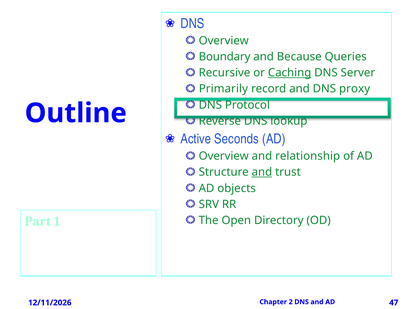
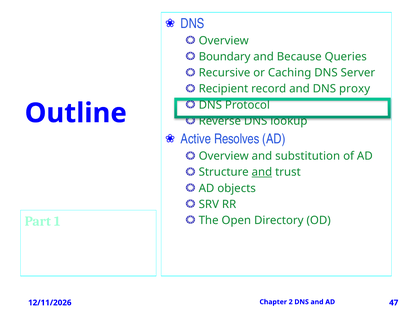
Caching underline: present -> none (290, 73)
Primarily: Primarily -> Recipient (223, 89)
Seconds: Seconds -> Resolves (237, 139)
relationship: relationship -> substitution (308, 156)
